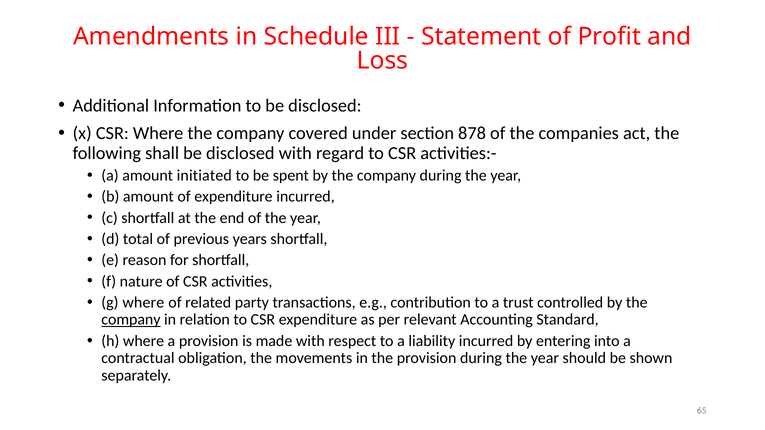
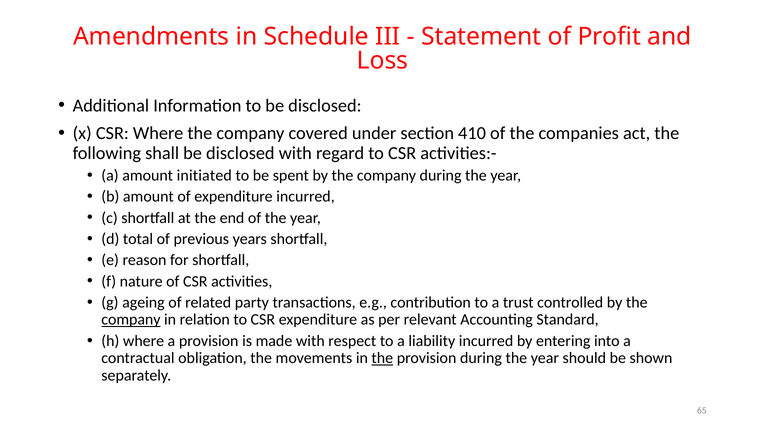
878: 878 -> 410 (472, 133)
g where: where -> ageing (143, 303)
the underline: none -> present (382, 358)
